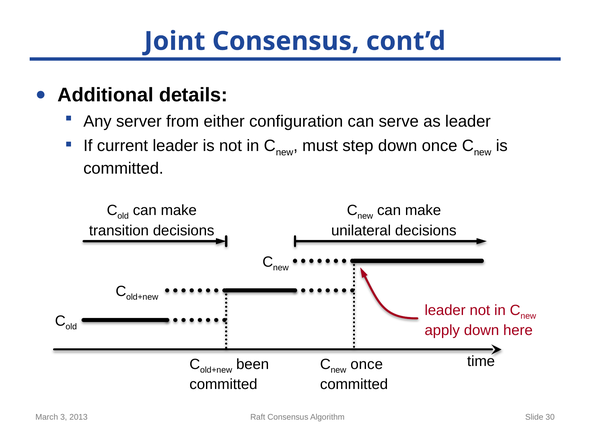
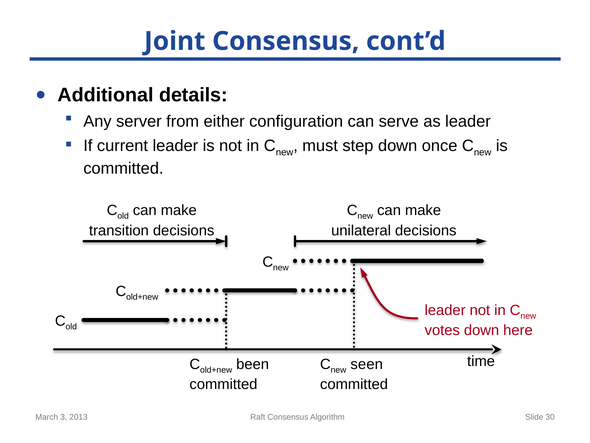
apply: apply -> votes (442, 330)
once: once -> seen (367, 364)
